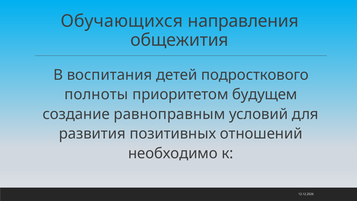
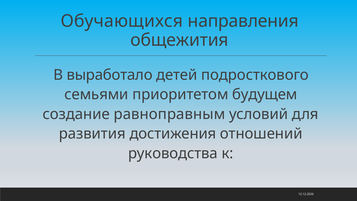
воспитания: воспитания -> выработало (110, 75)
полноты: полноты -> семьями (96, 94)
позитивных: позитивных -> достижения (173, 134)
необходимо: необходимо -> руководства (173, 153)
